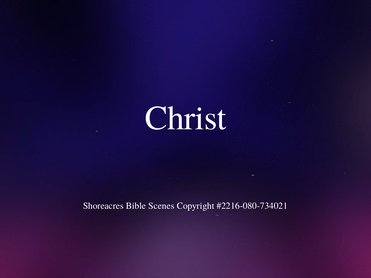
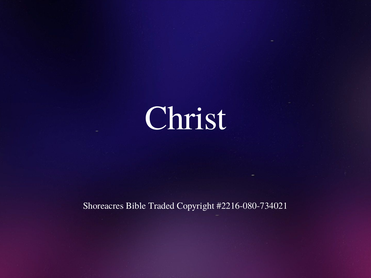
Scenes: Scenes -> Traded (161, 206)
